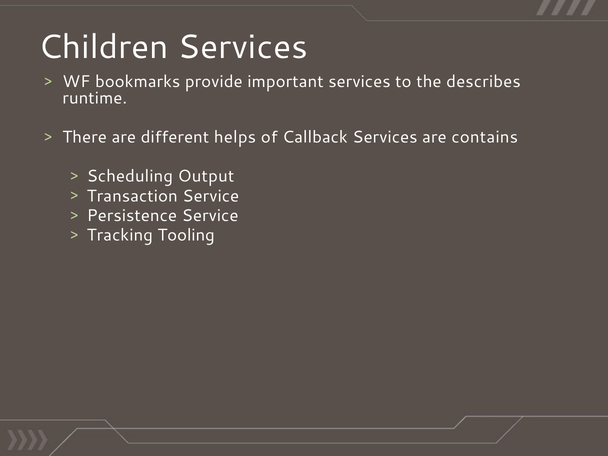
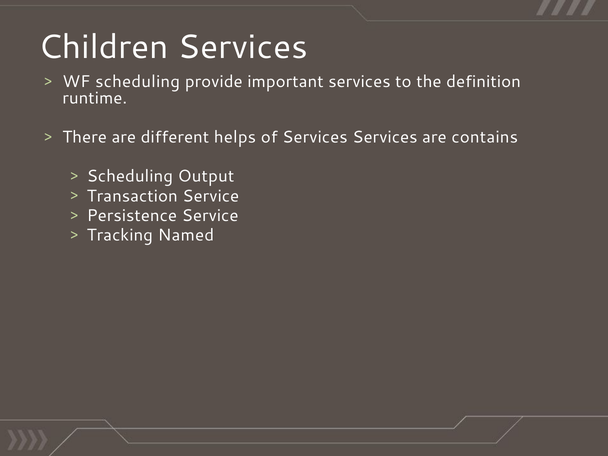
WF bookmarks: bookmarks -> scheduling (138, 82)
describes: describes -> definition (484, 82)
of Callback: Callback -> Services (315, 137)
Tooling: Tooling -> Named (186, 235)
